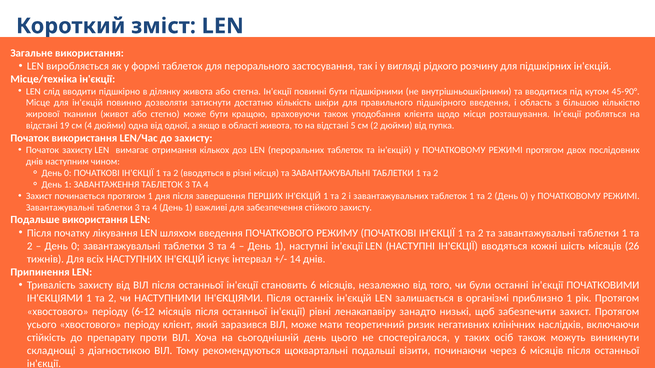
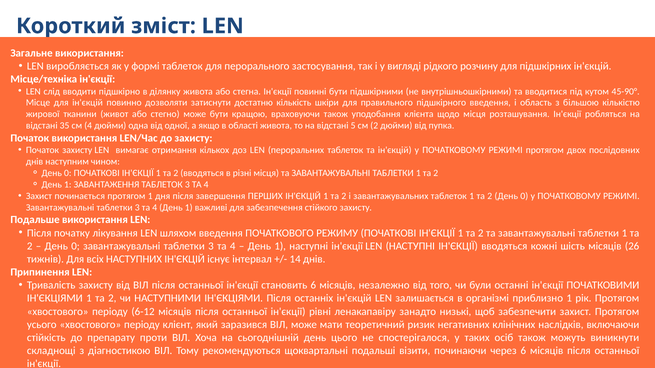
19: 19 -> 35 (65, 126)
